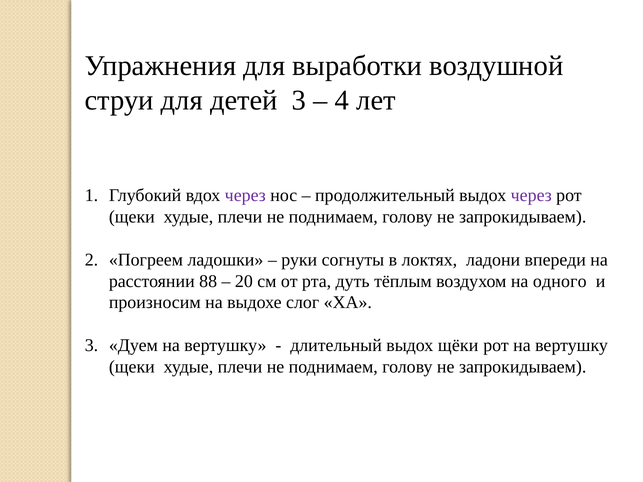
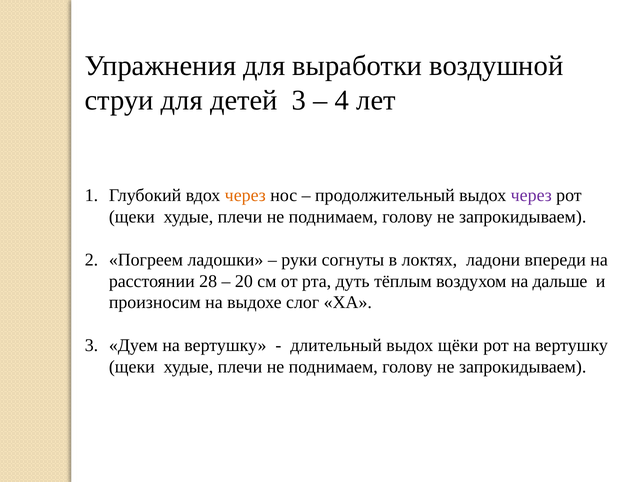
через colour: purple -> orange (245, 196)
88: 88 -> 28 (208, 281)
одного: одного -> дальше (560, 281)
